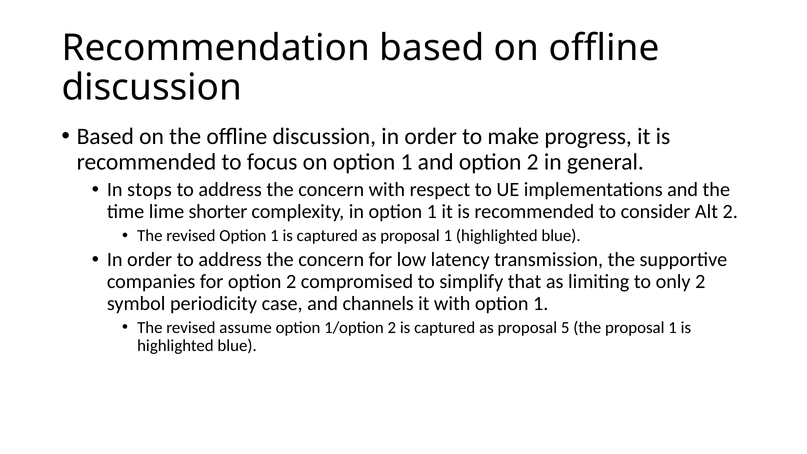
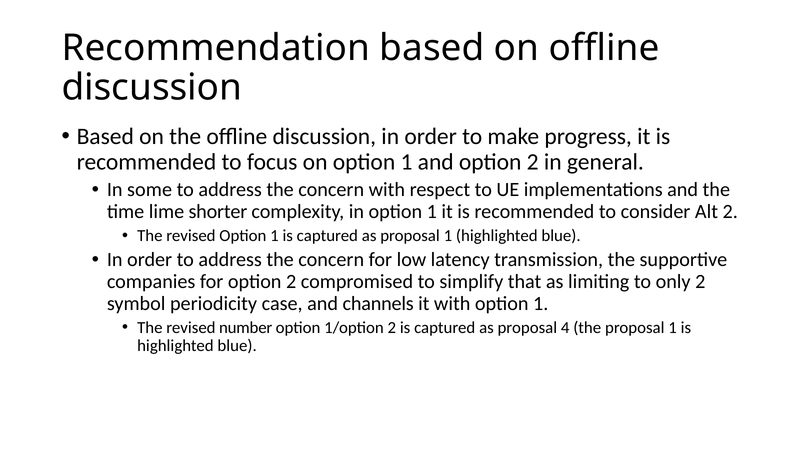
stops: stops -> some (150, 190)
assume: assume -> number (246, 328)
5: 5 -> 4 (565, 328)
